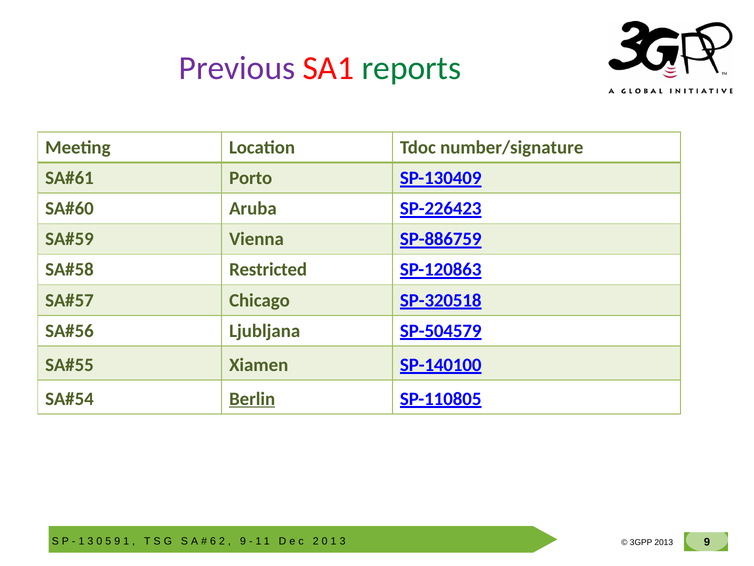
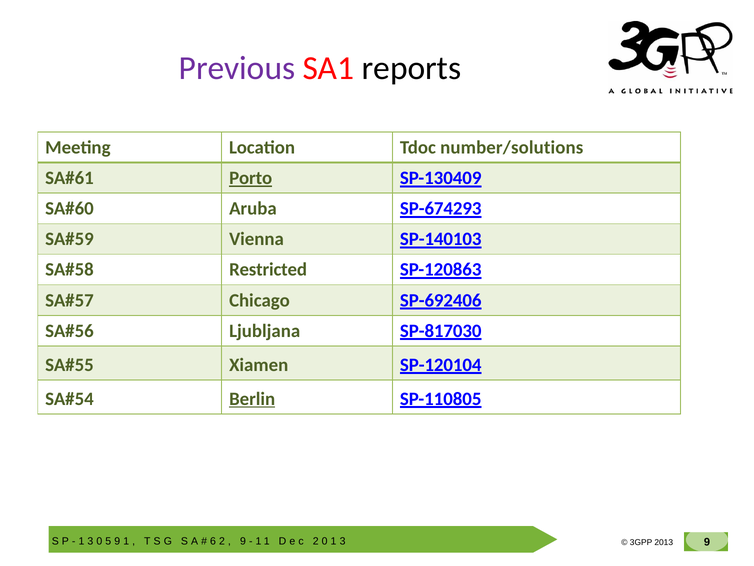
reports colour: green -> black (411, 68)
number/signature: number/signature -> number/solutions (512, 147)
Porto underline: none -> present (251, 178)
SP-226423: SP-226423 -> SP-674293 (441, 208)
SP-886759: SP-886759 -> SP-140103 (441, 239)
SP-320518: SP-320518 -> SP-692406 (441, 300)
SP-504579: SP-504579 -> SP-817030 (441, 331)
SP-140100: SP-140100 -> SP-120104 (441, 364)
